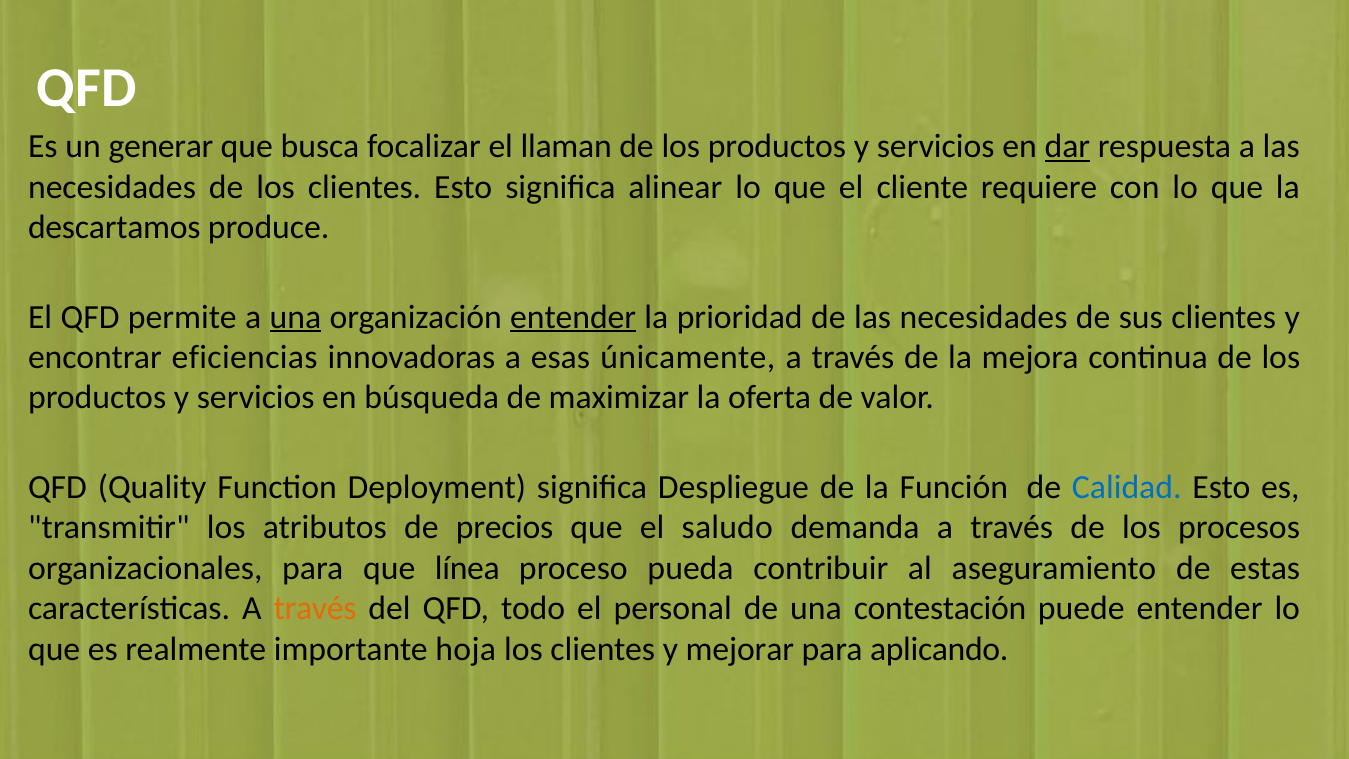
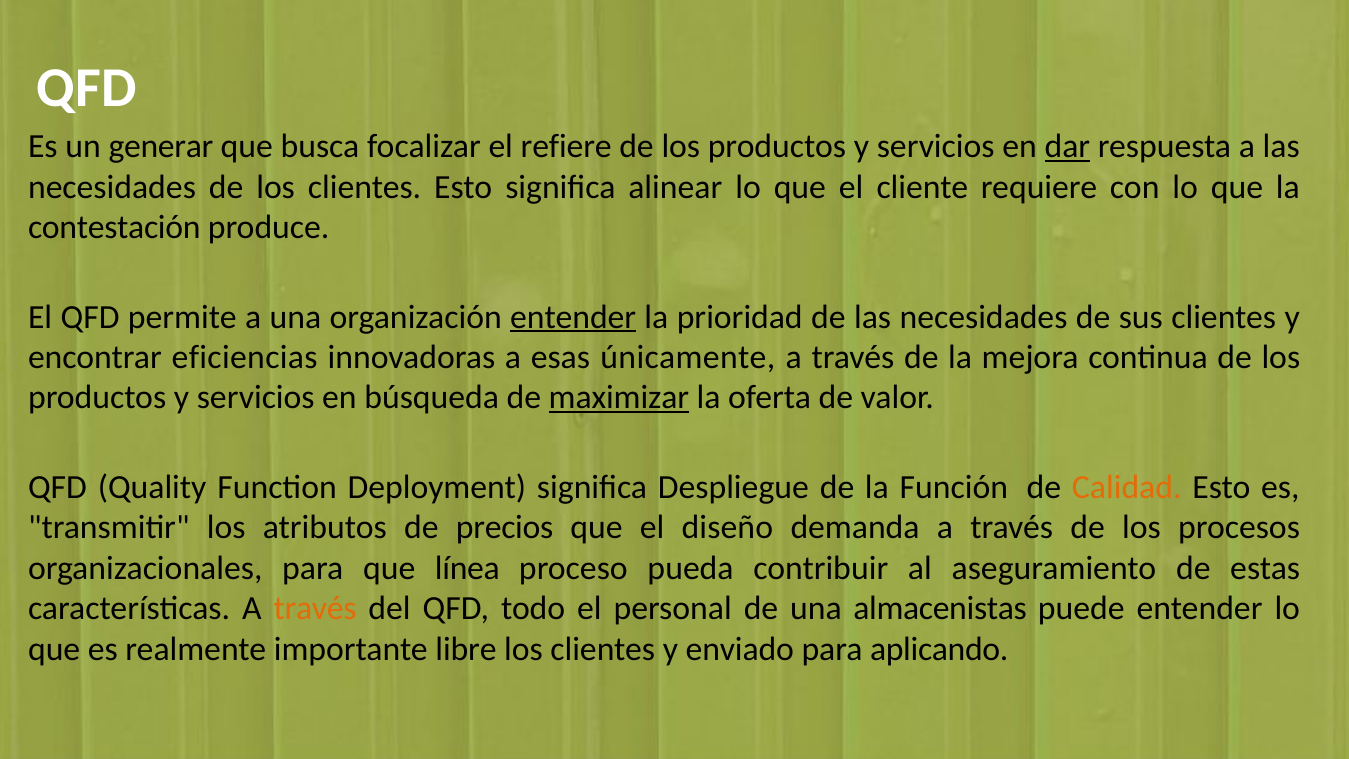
llaman: llaman -> refiere (566, 146)
descartamos: descartamos -> contestación (114, 227)
una underline: present -> none (295, 317)
maximizar underline: none -> present (619, 398)
Calidad colour: blue -> orange (1127, 487)
saludo: saludo -> diseño (727, 528)
contestación: contestación -> almacenistas (940, 609)
hoja: hoja -> libre (466, 649)
mejorar: mejorar -> enviado (740, 649)
